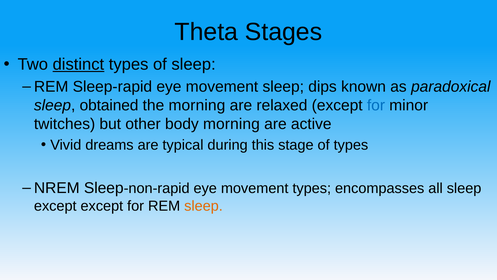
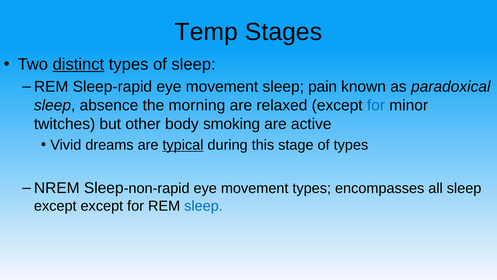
Theta: Theta -> Temp (206, 32)
dips: dips -> pain (323, 87)
obtained: obtained -> absence (109, 105)
body morning: morning -> smoking (232, 124)
typical underline: none -> present (183, 145)
sleep colour: orange -> blue (203, 206)
